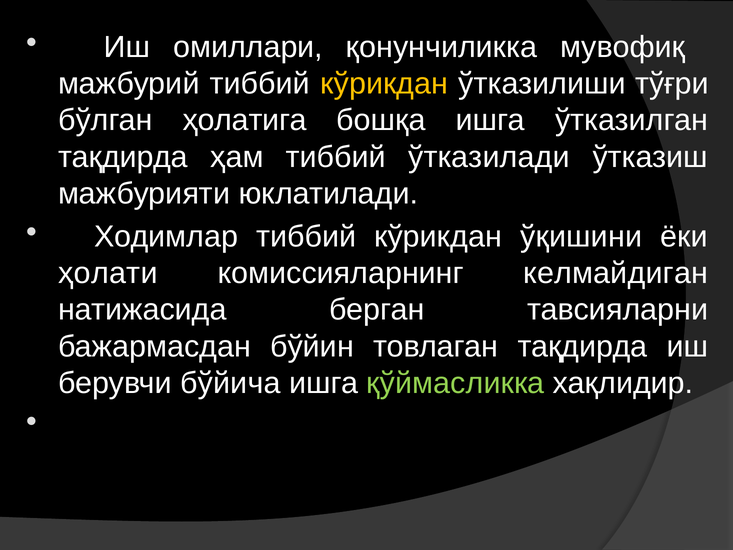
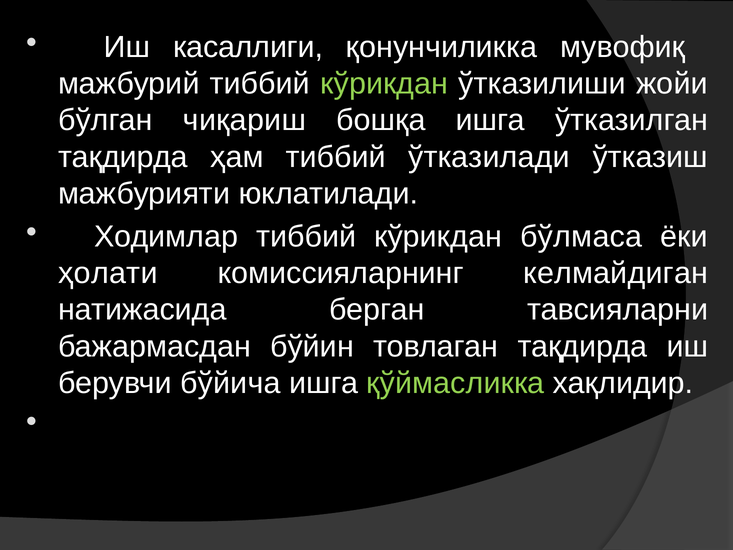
омиллари: омиллари -> касаллиги (248, 47)
кўрикдан colour: yellow -> light green (384, 84)
тўғри: тўғри -> жойи (672, 84)
ҳолатига: ҳолатига -> чиқариш (245, 120)
ўқишини: ўқишини -> бўлмаса (581, 236)
